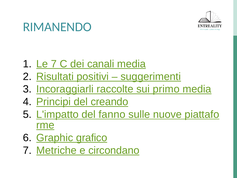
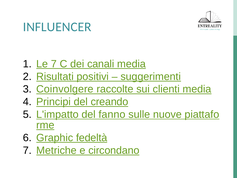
RIMANENDO: RIMANENDO -> INFLUENCER (57, 27)
Incoraggiarli: Incoraggiarli -> Coinvolgere (65, 89)
primo: primo -> clienti (166, 89)
grafico: grafico -> fedeltà (92, 138)
